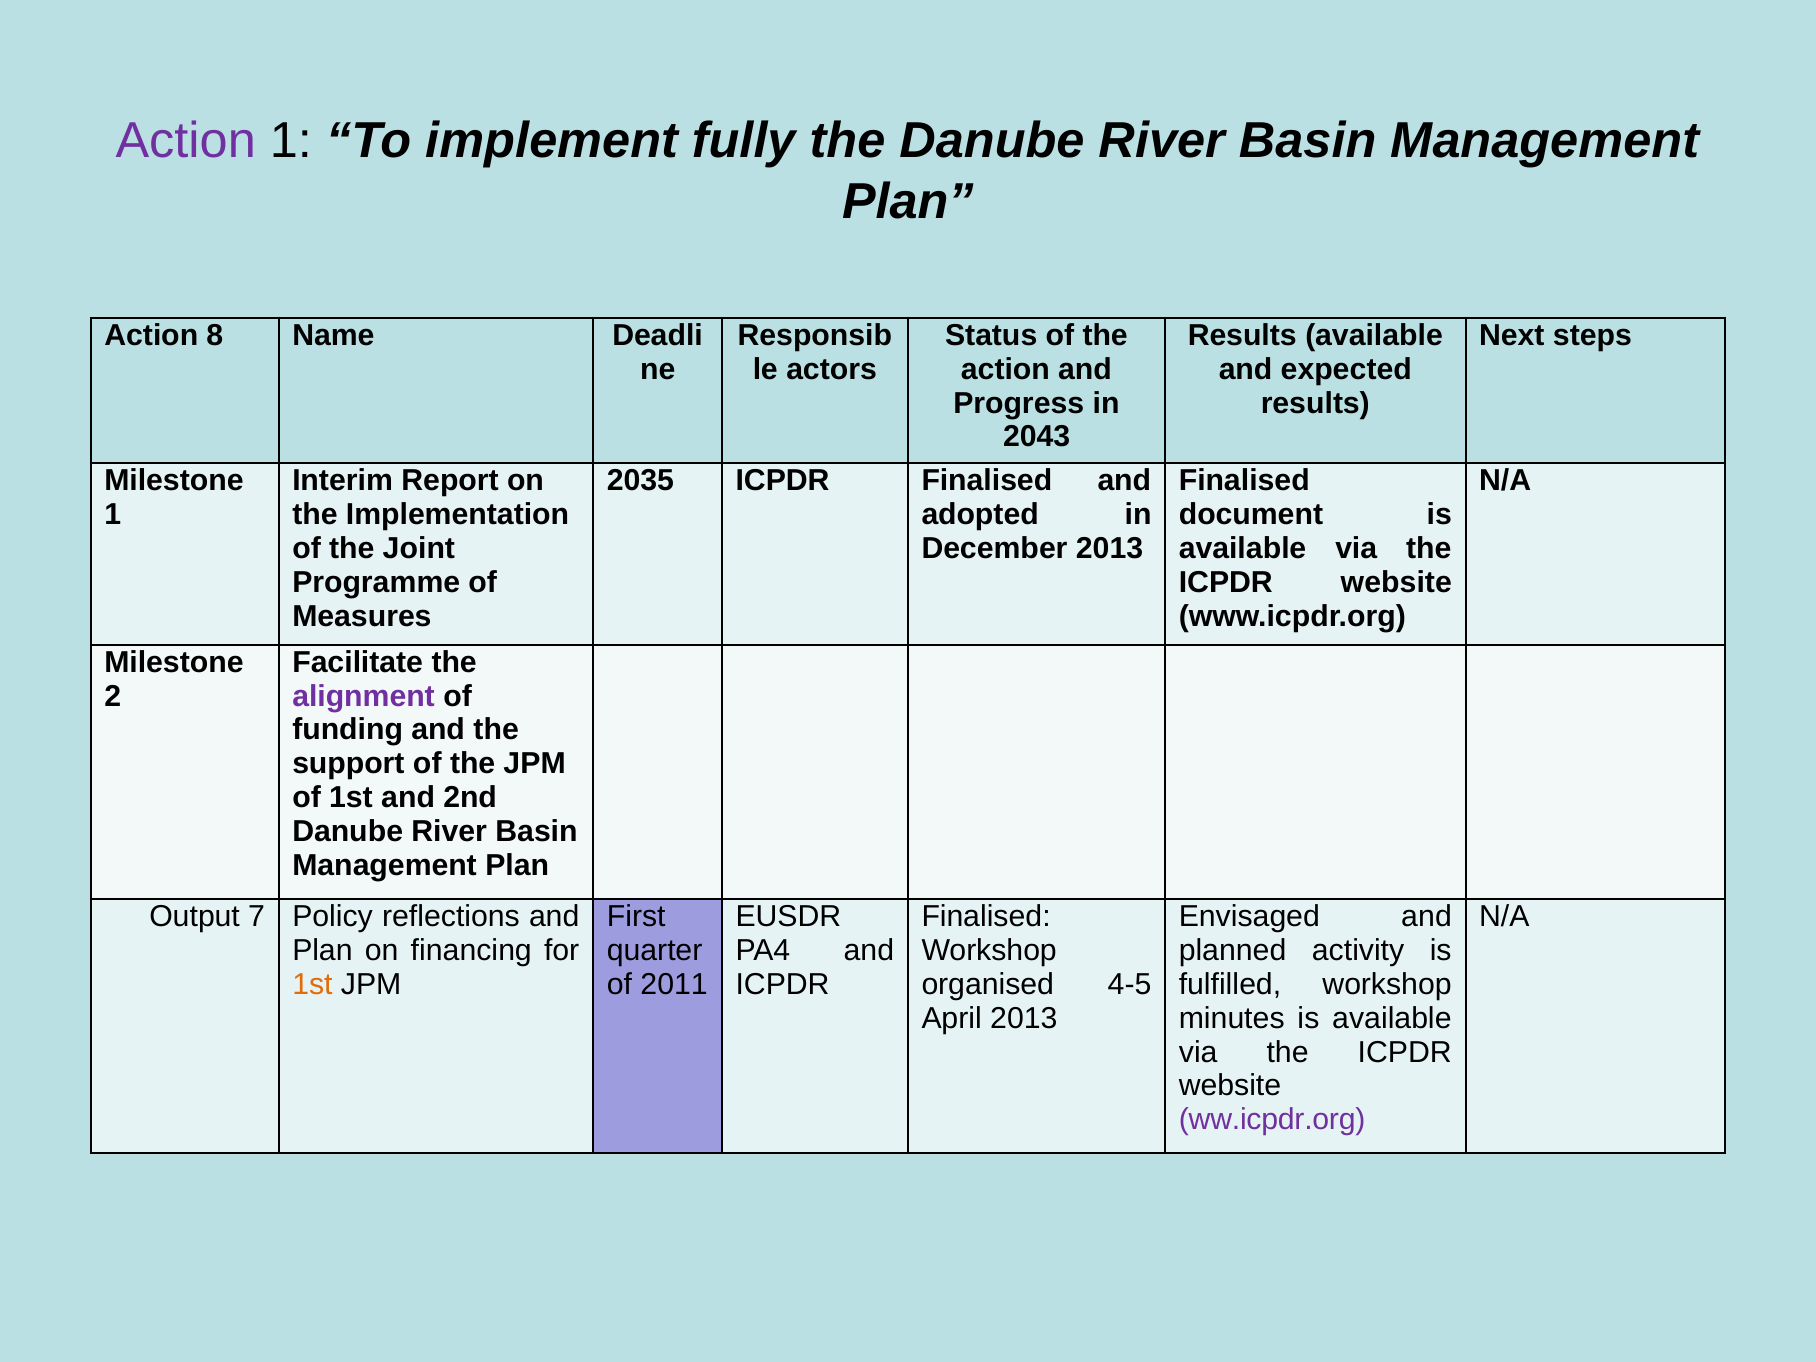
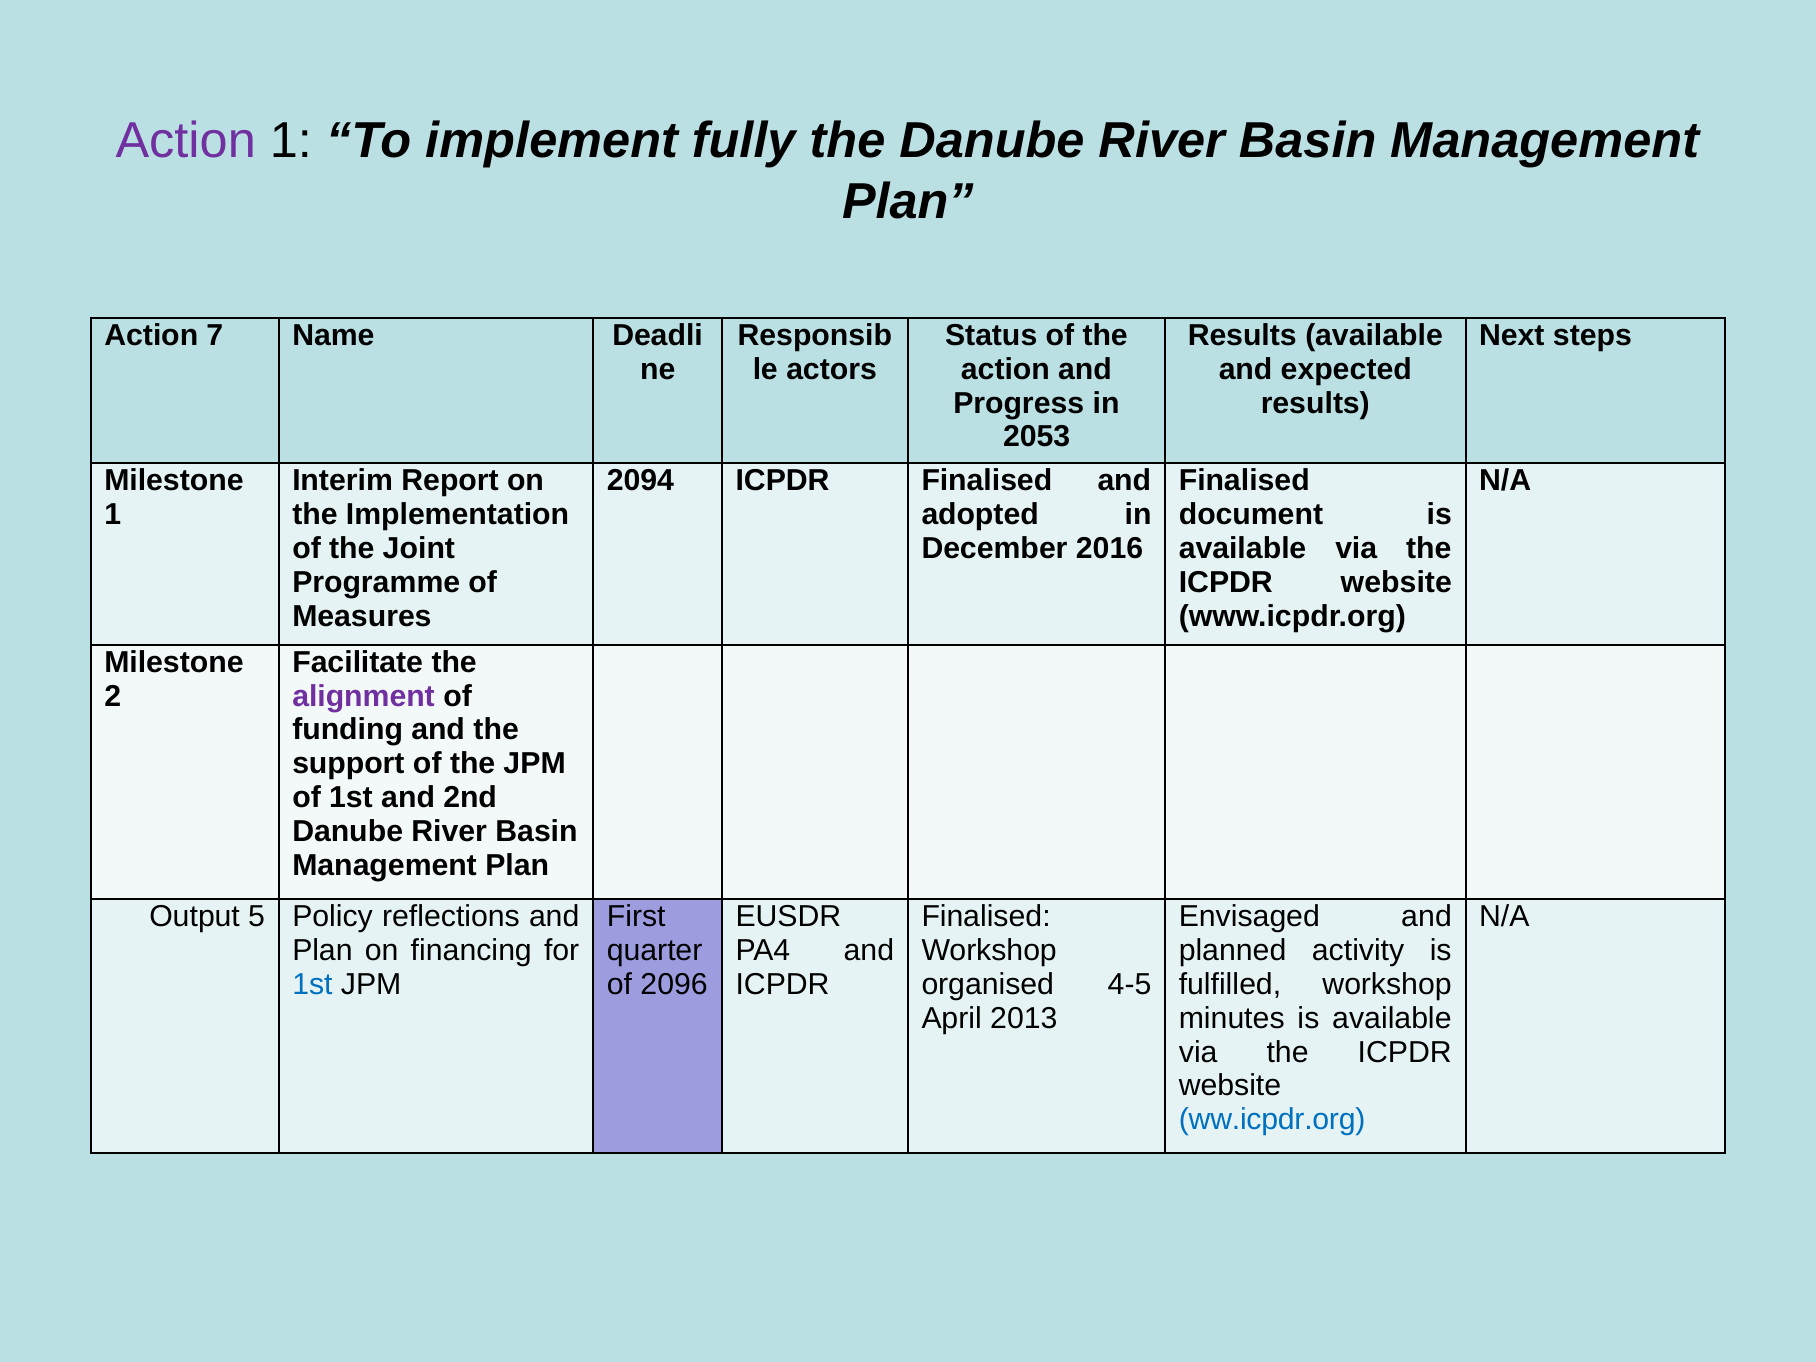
8: 8 -> 7 (215, 335)
2043: 2043 -> 2053 (1037, 437)
2035: 2035 -> 2094 (640, 481)
December 2013: 2013 -> 2016 (1110, 548)
7: 7 -> 5 (257, 916)
1st colour: orange -> blue (312, 984)
2011: 2011 -> 2096 (674, 984)
ww.icpdr.org colour: purple -> blue (1272, 1120)
